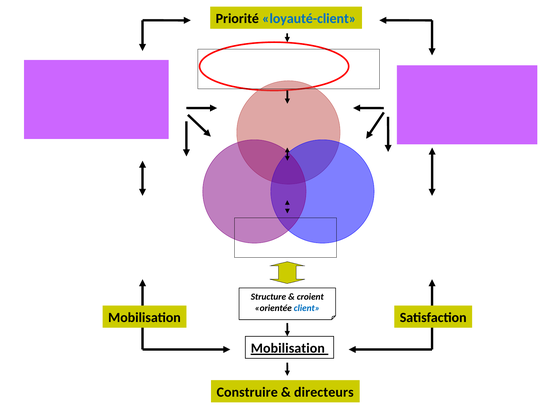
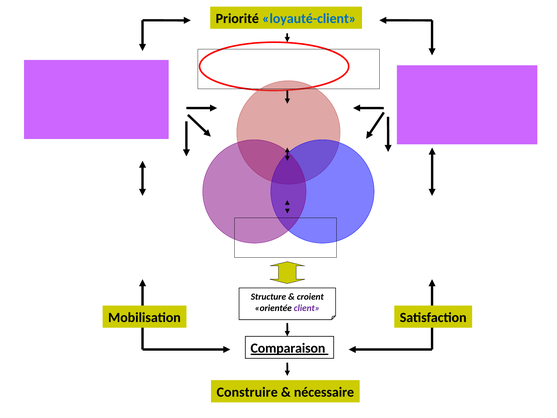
client colour: blue -> purple (307, 308)
Mobilisation: Mobilisation -> Comparaison (288, 348)
directeurs: directeurs -> nécessaire (324, 392)
